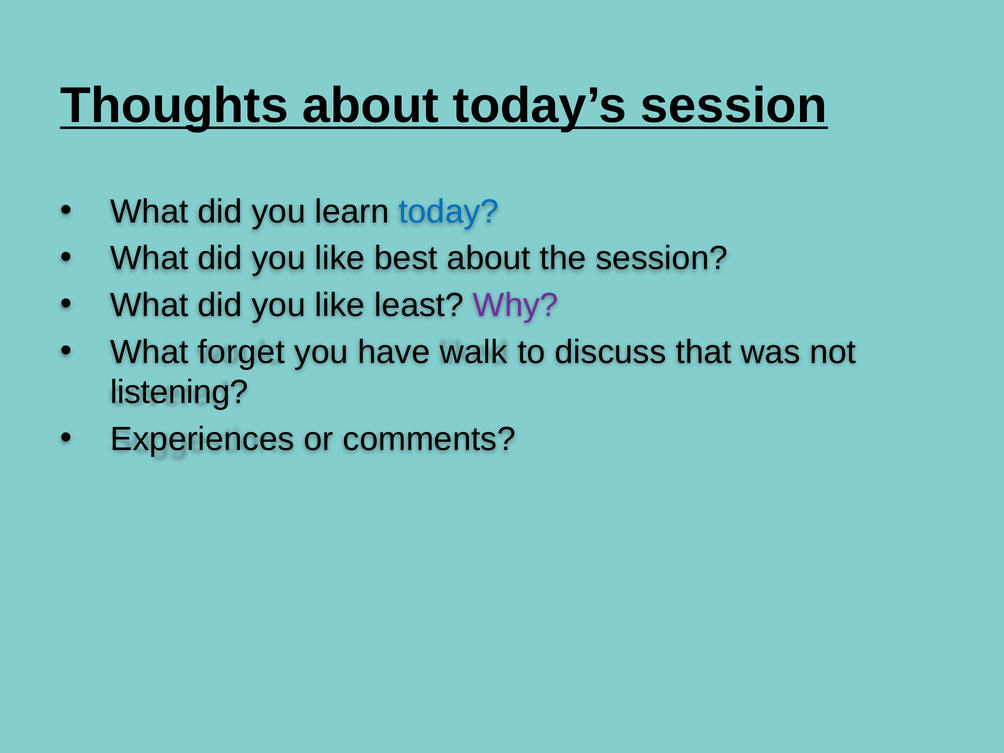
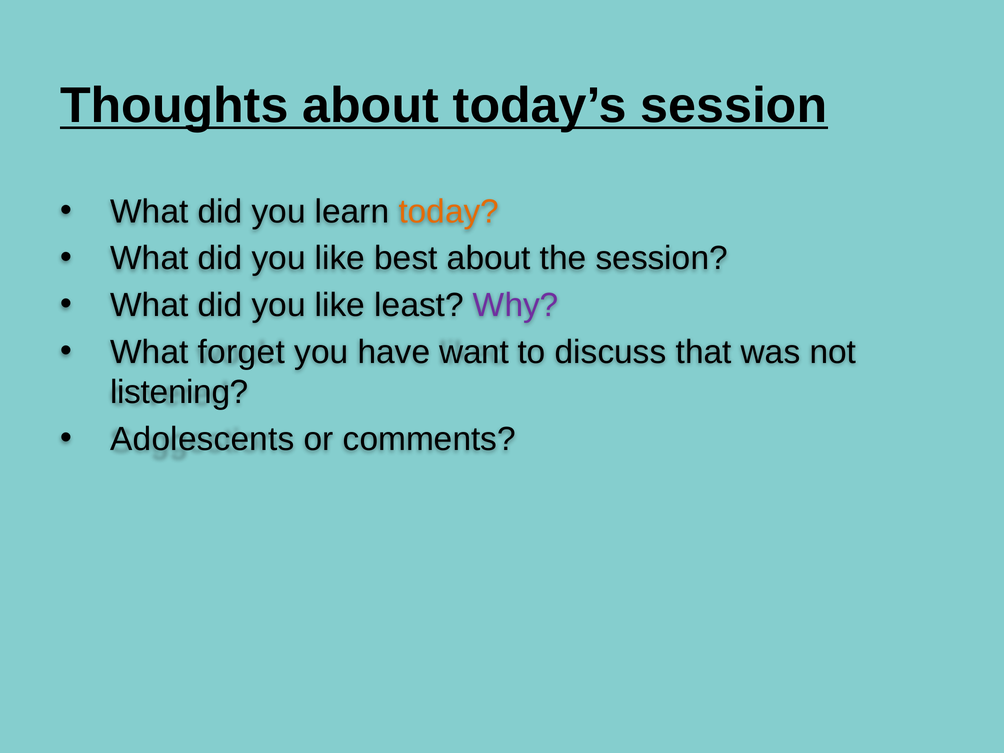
today colour: blue -> orange (449, 212)
walk: walk -> want (474, 352)
Experiences: Experiences -> Adolescents (202, 439)
